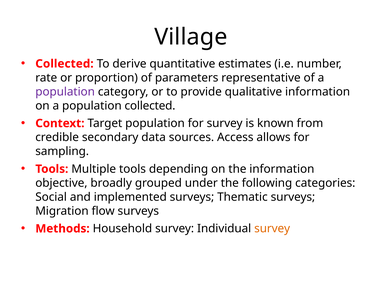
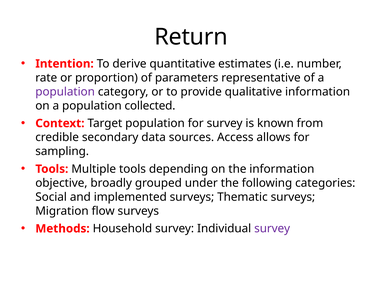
Village: Village -> Return (191, 37)
Collected: Collected -> Intention (65, 64)
survey colour: orange -> purple (272, 229)
